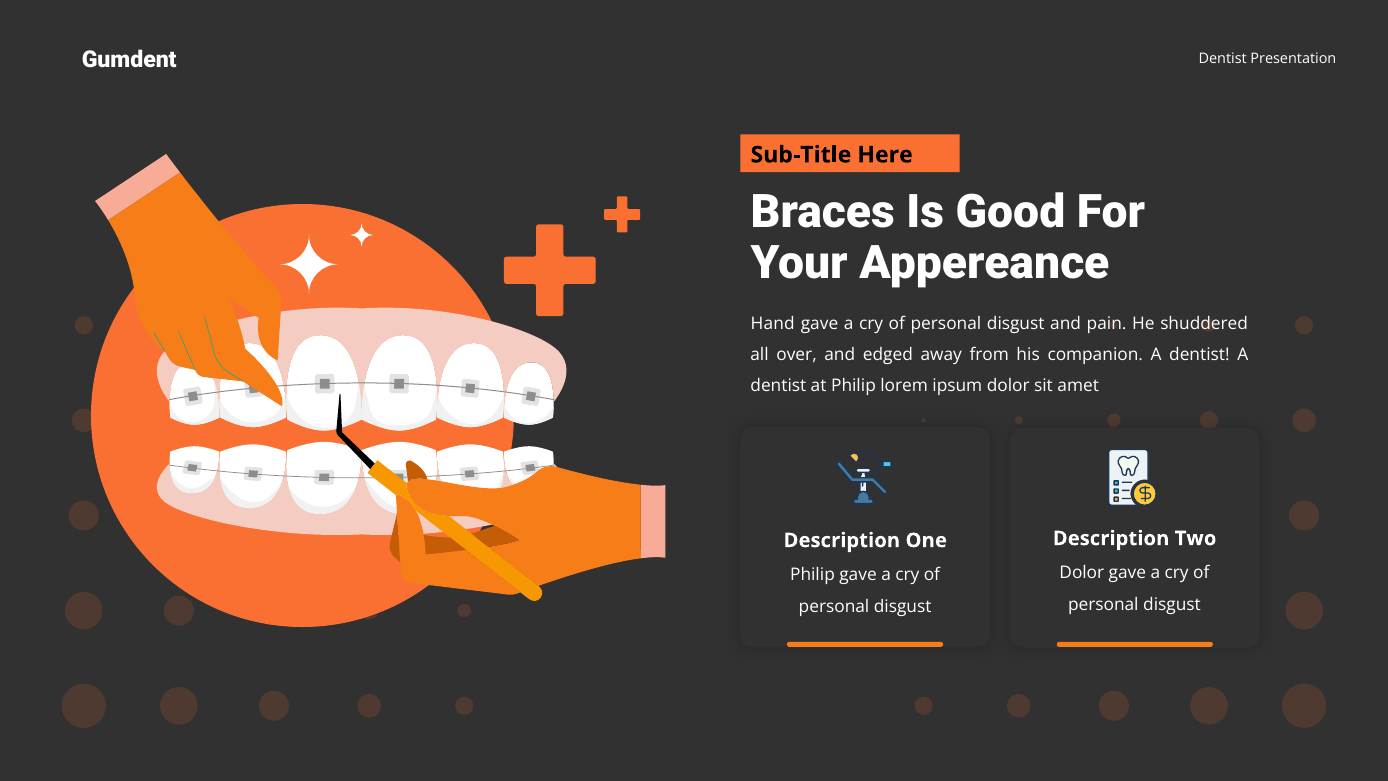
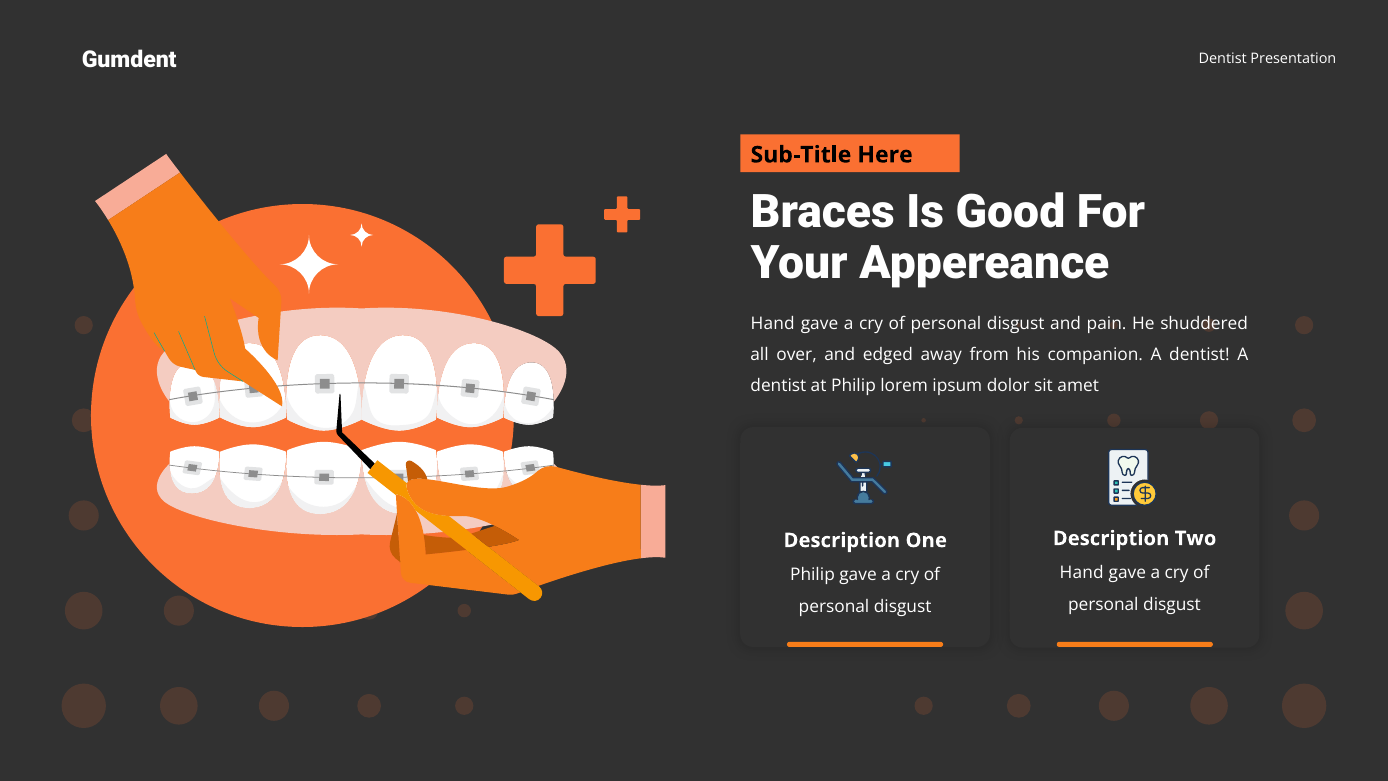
Dolor: Dolor -> Hand (1082, 573)
